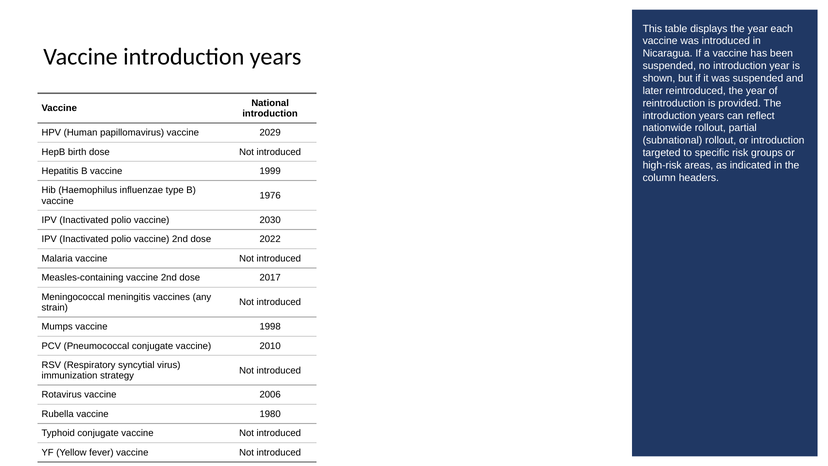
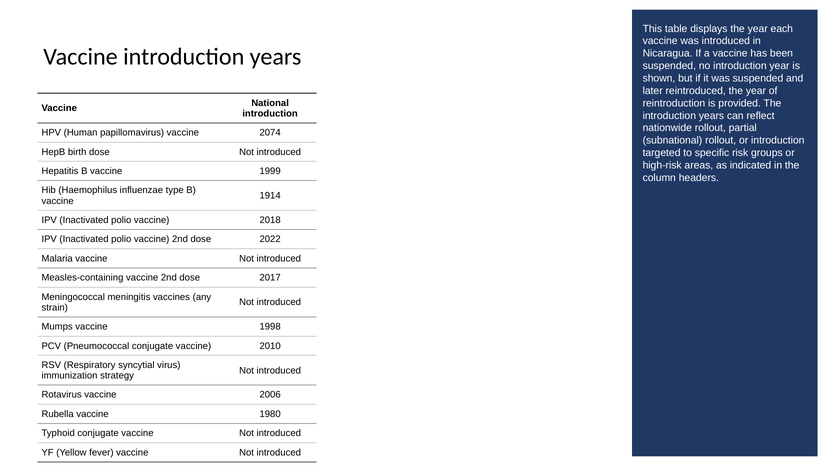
2029: 2029 -> 2074 (270, 133)
1976: 1976 -> 1914 (270, 196)
2030: 2030 -> 2018 (270, 220)
